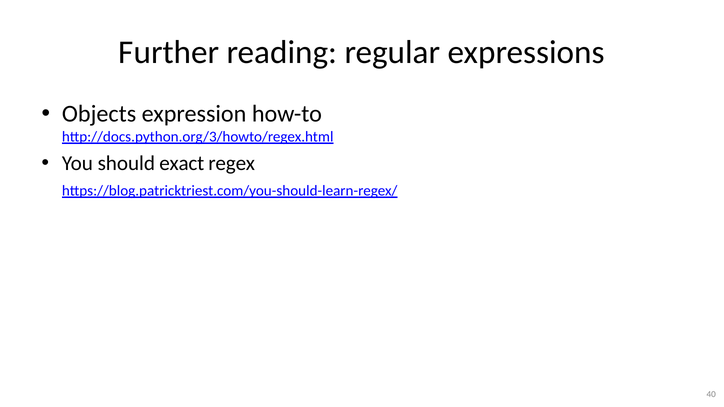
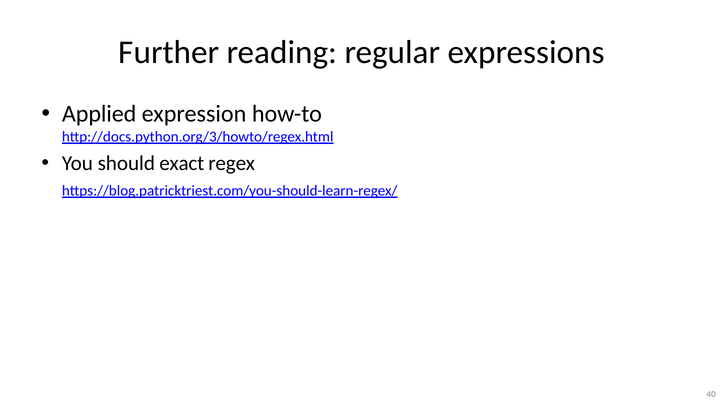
Objects: Objects -> Applied (99, 114)
